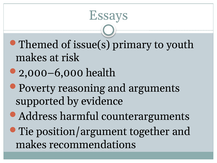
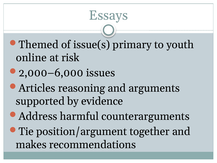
makes: makes -> online (31, 58)
health: health -> issues (101, 73)
Poverty: Poverty -> Articles (37, 88)
